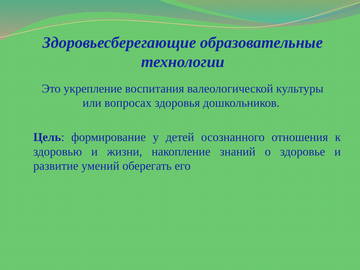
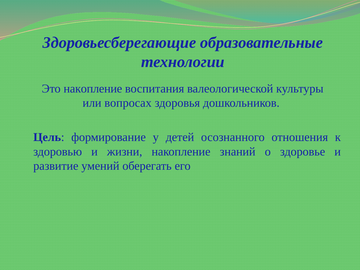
Это укрепление: укрепление -> накопление (93, 89)
